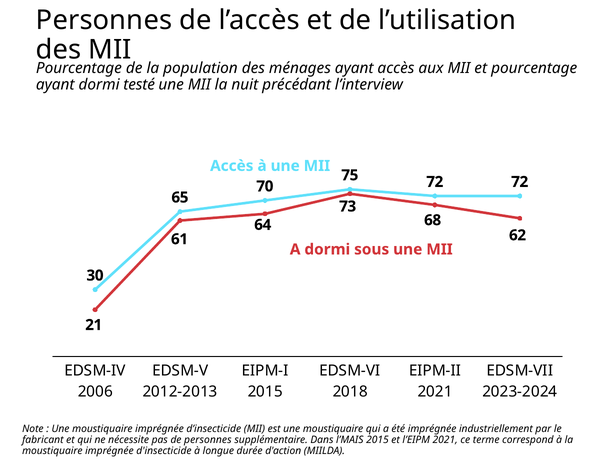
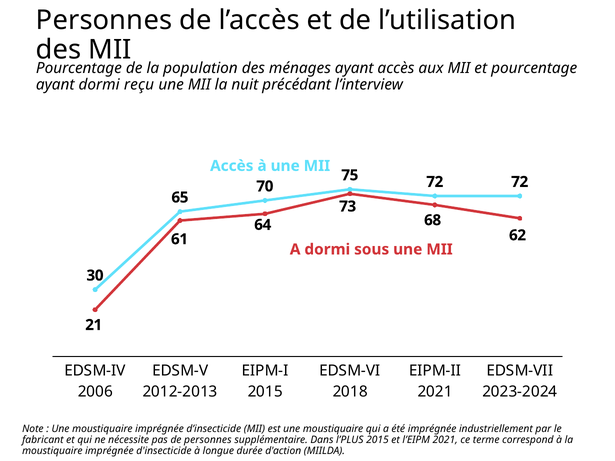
testé: testé -> reçu (139, 85)
l’MAIS: l’MAIS -> l’PLUS (350, 440)
